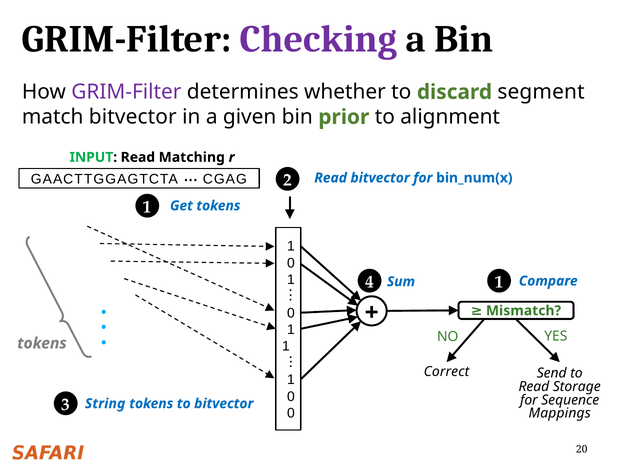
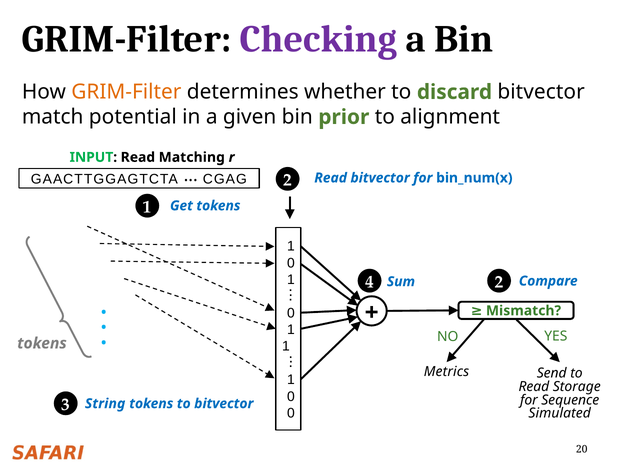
GRIM-Filter colour: purple -> orange (126, 92)
discard segment: segment -> bitvector (541, 92)
match bitvector: bitvector -> potential (133, 117)
4 1: 1 -> 2 (499, 282)
Correct: Correct -> Metrics (446, 371)
Mappings: Mappings -> Simulated (560, 413)
